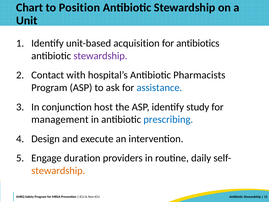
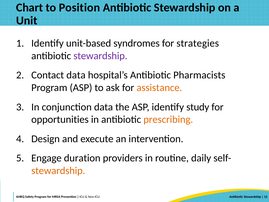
acquisition: acquisition -> syndromes (137, 43)
antibiotics: antibiotics -> strategies (198, 43)
Contact with: with -> data (76, 75)
assistance colour: blue -> orange (159, 88)
conjunction host: host -> data (104, 107)
management: management -> opportunities (60, 119)
prescribing colour: blue -> orange (168, 119)
